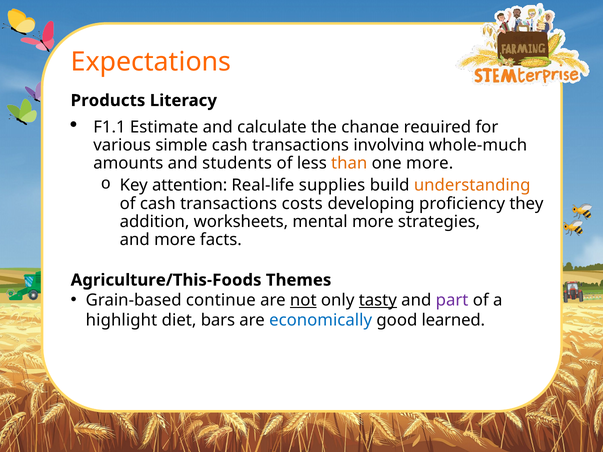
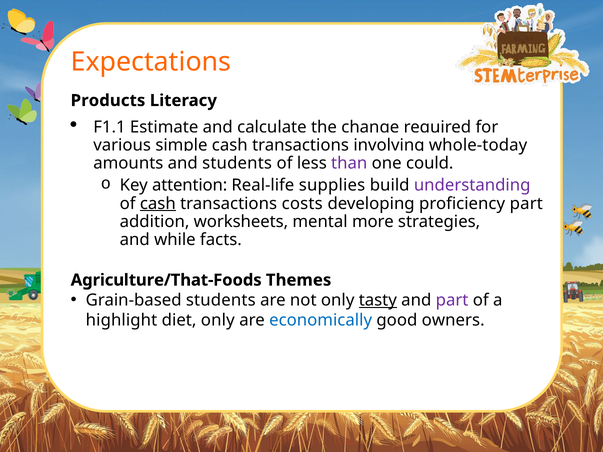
whole-much: whole-much -> whole-today (478, 145)
than colour: orange -> purple (349, 163)
one more: more -> could (430, 163)
understanding colour: orange -> purple (472, 186)
cash underline: none -> present (158, 204)
proficiency they: they -> part (526, 204)
and more: more -> while (175, 240)
Agriculture/This-Foods: Agriculture/This-Foods -> Agriculture/That-Foods (166, 280)
Grain-based continue: continue -> students (221, 300)
not underline: present -> none (303, 300)
diet bars: bars -> only (218, 320)
learned: learned -> owners (453, 320)
